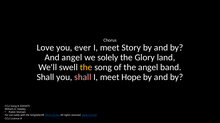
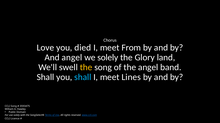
ever: ever -> died (83, 48)
Story: Story -> From (131, 48)
shall colour: pink -> light blue (83, 78)
Hope: Hope -> Lines (131, 78)
